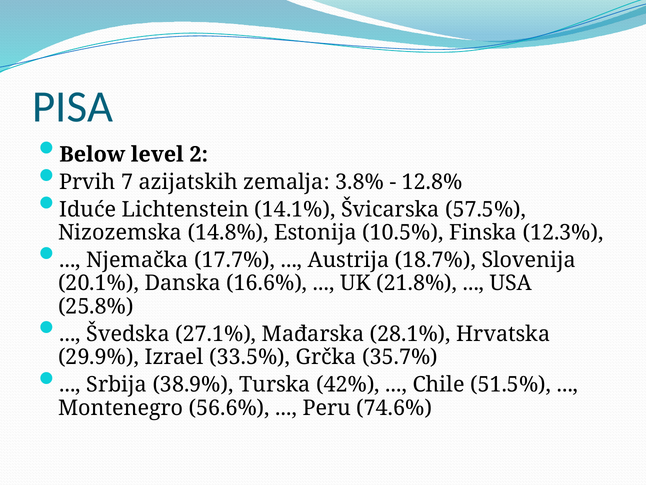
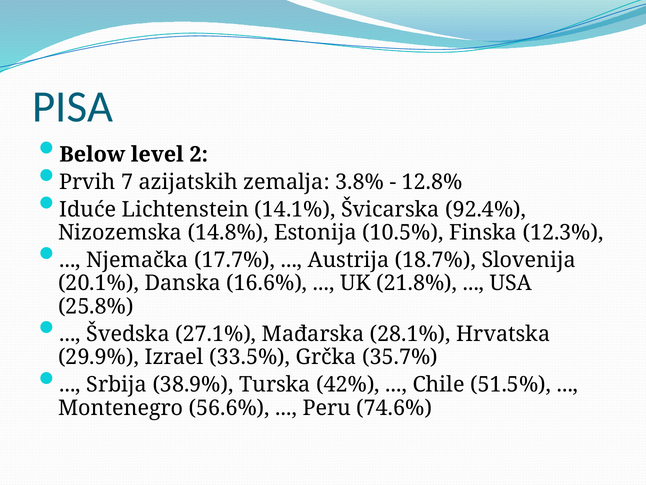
57.5%: 57.5% -> 92.4% (486, 209)
